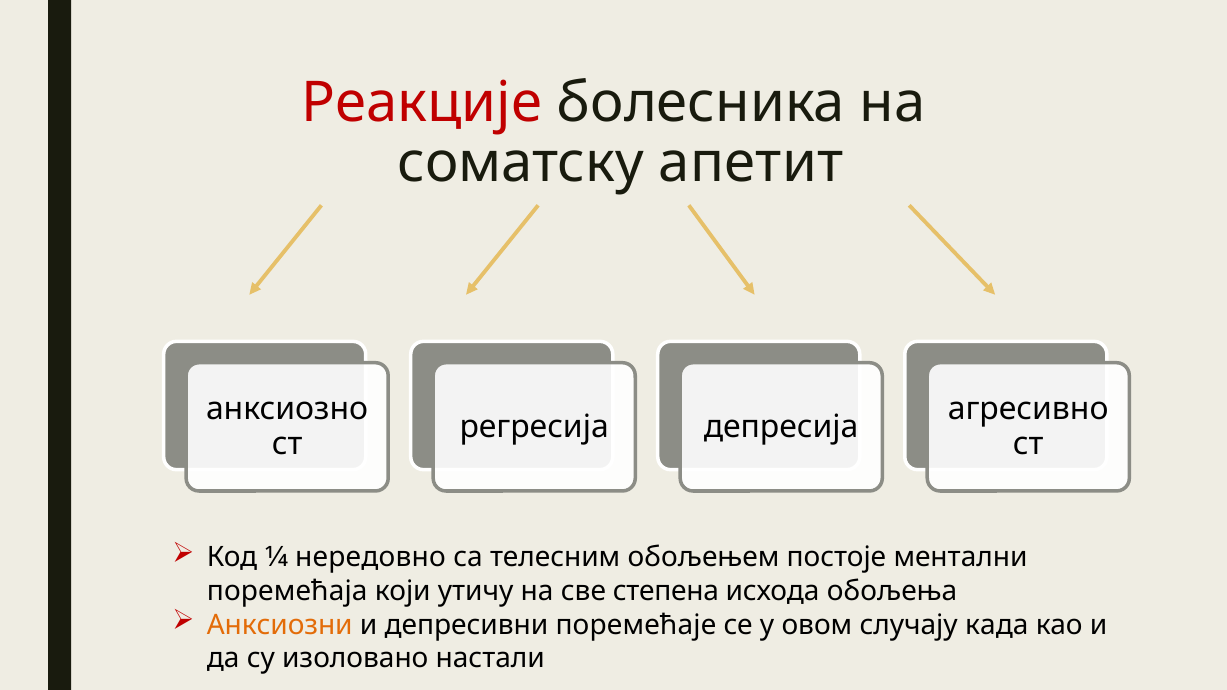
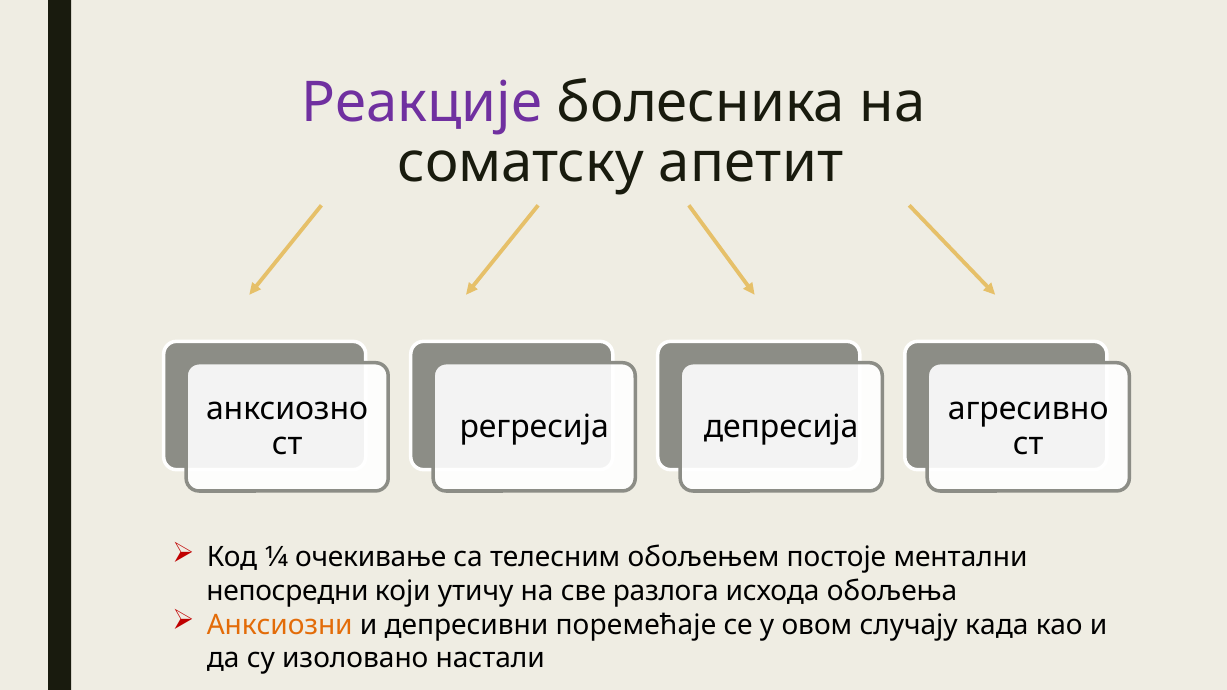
Реакције colour: red -> purple (422, 103)
нередовно: нередовно -> очекивање (371, 558)
поремећаја: поремећаја -> непосредни (287, 591)
степена: степена -> разлога (666, 591)
